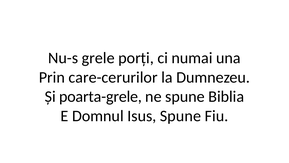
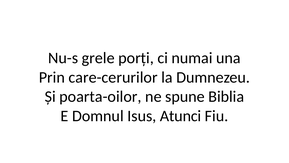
poarta-grele: poarta-grele -> poarta-oilor (100, 96)
Isus Spune: Spune -> Atunci (181, 116)
